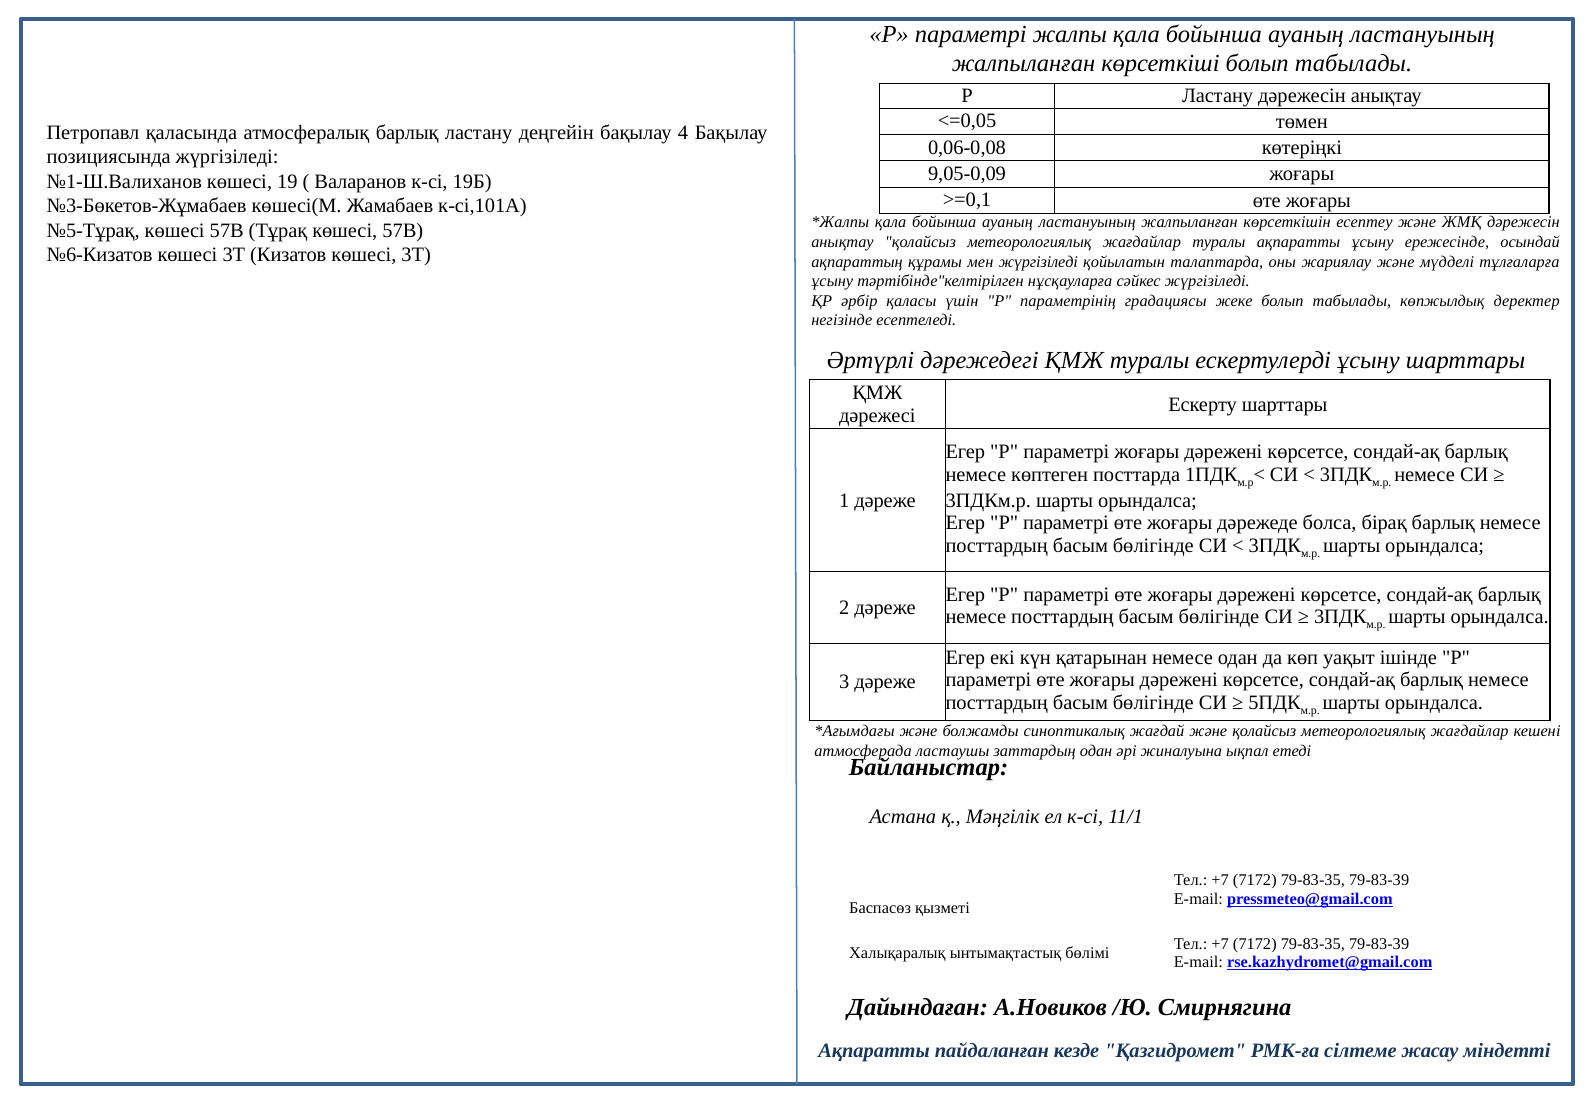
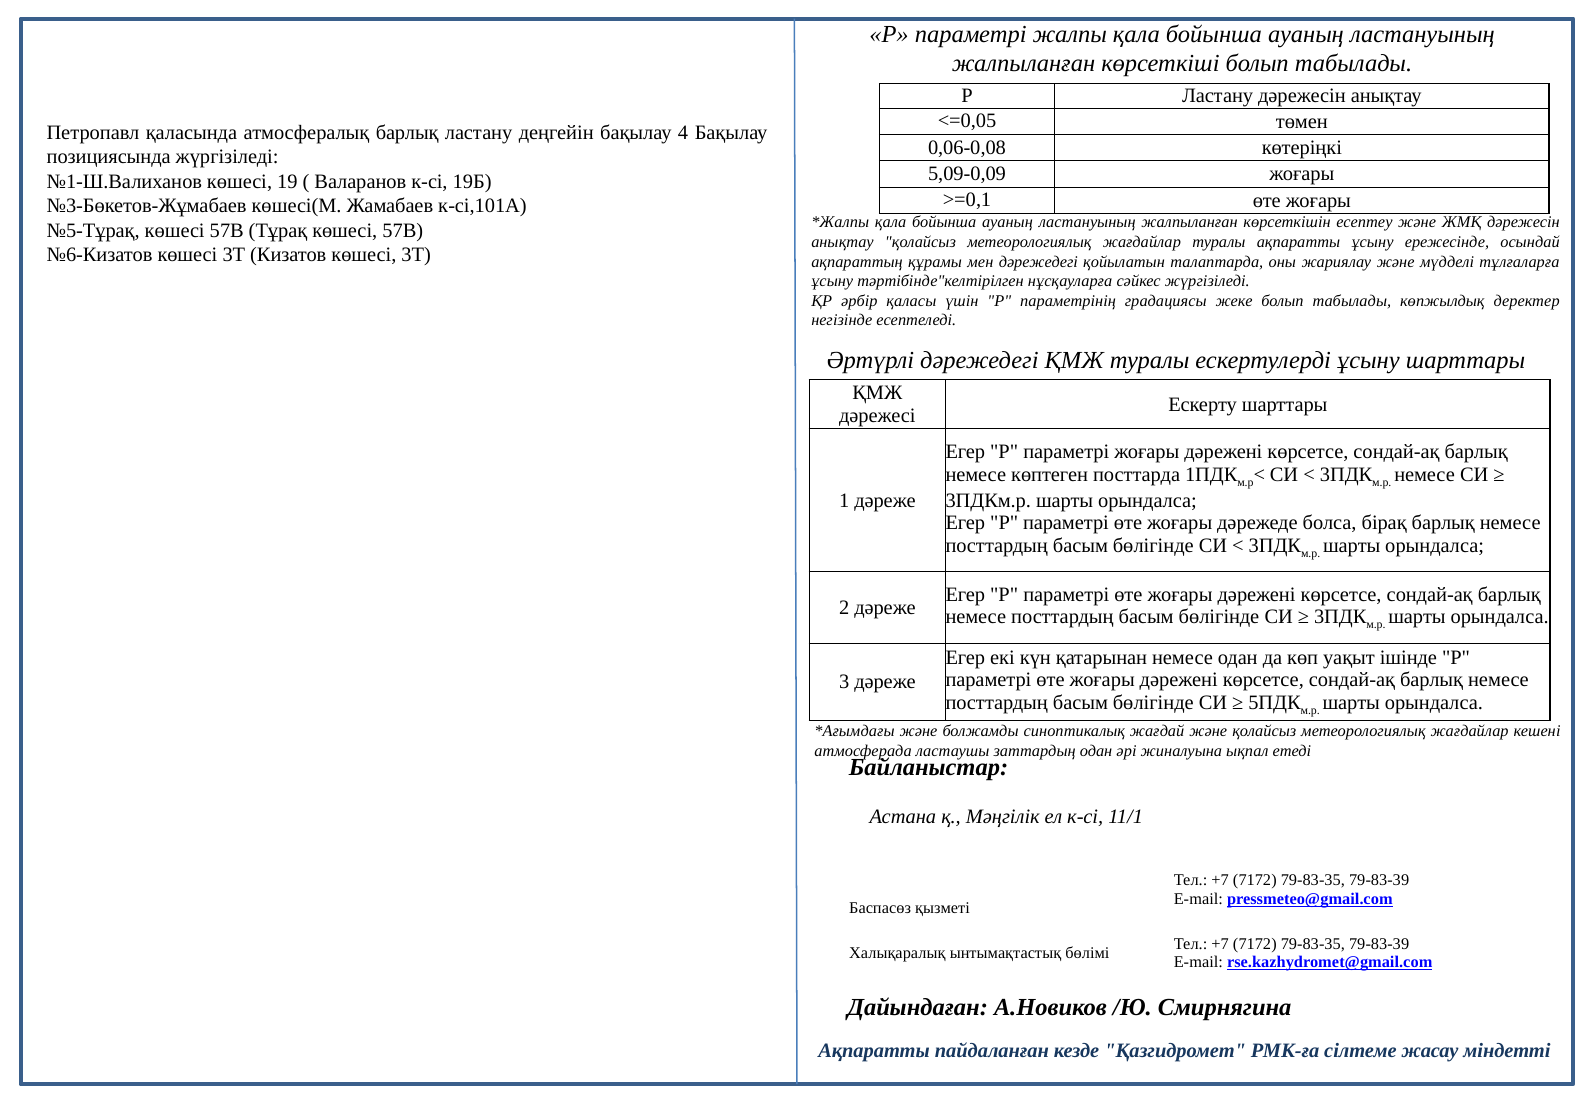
9,05-0,09: 9,05-0,09 -> 5,09-0,09 (967, 174)
мен жүргізіледі: жүргізіледі -> дәрежедегі (1038, 262)
